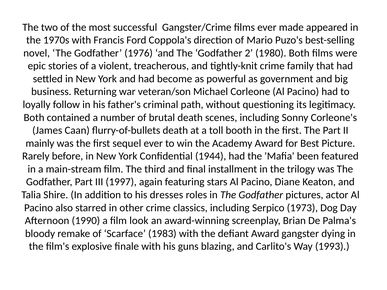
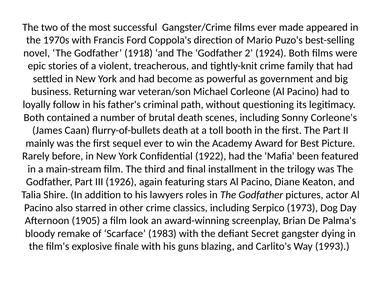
1976: 1976 -> 1918 (139, 53)
1980: 1980 -> 1924 (271, 53)
1944: 1944 -> 1922 (211, 156)
1997: 1997 -> 1926 (121, 182)
dresses: dresses -> lawyers (167, 195)
1990: 1990 -> 1905 (86, 221)
defiant Award: Award -> Secret (265, 234)
